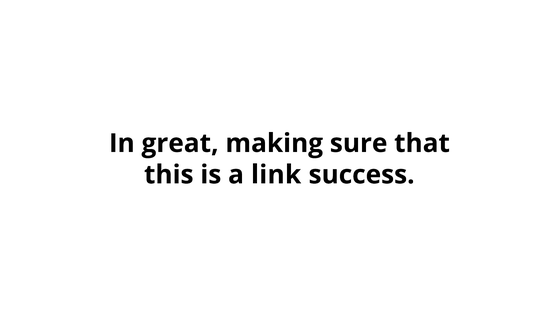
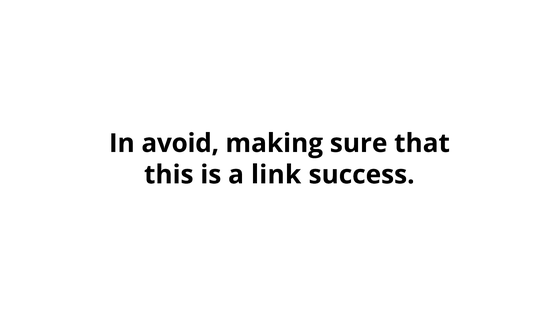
great: great -> avoid (180, 143)
